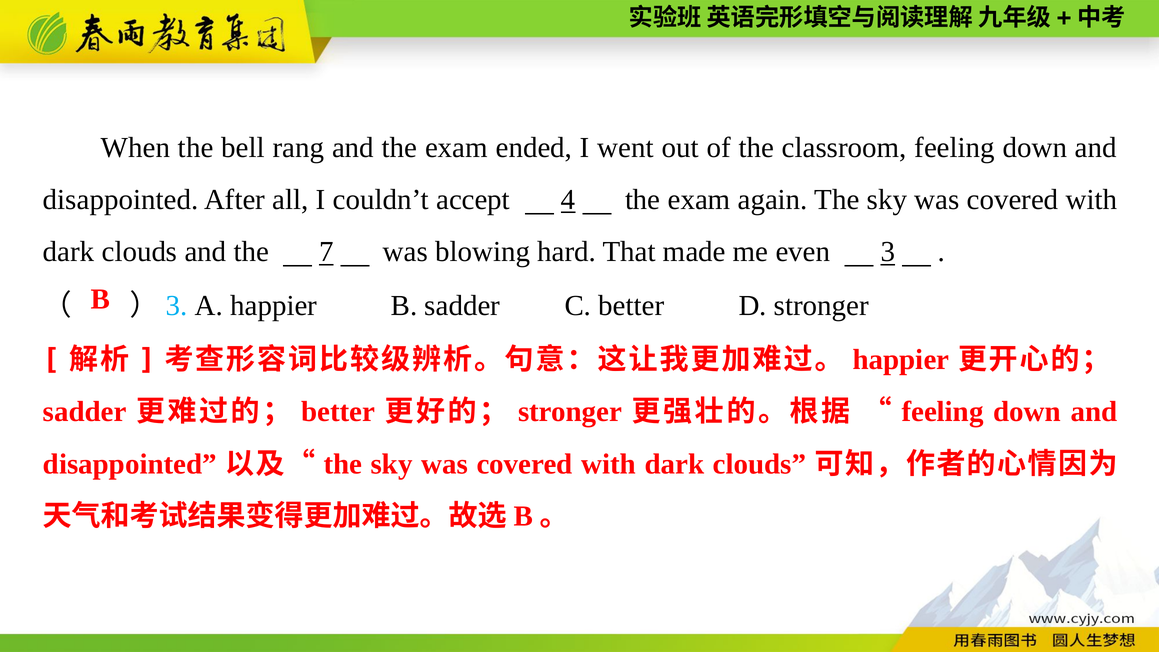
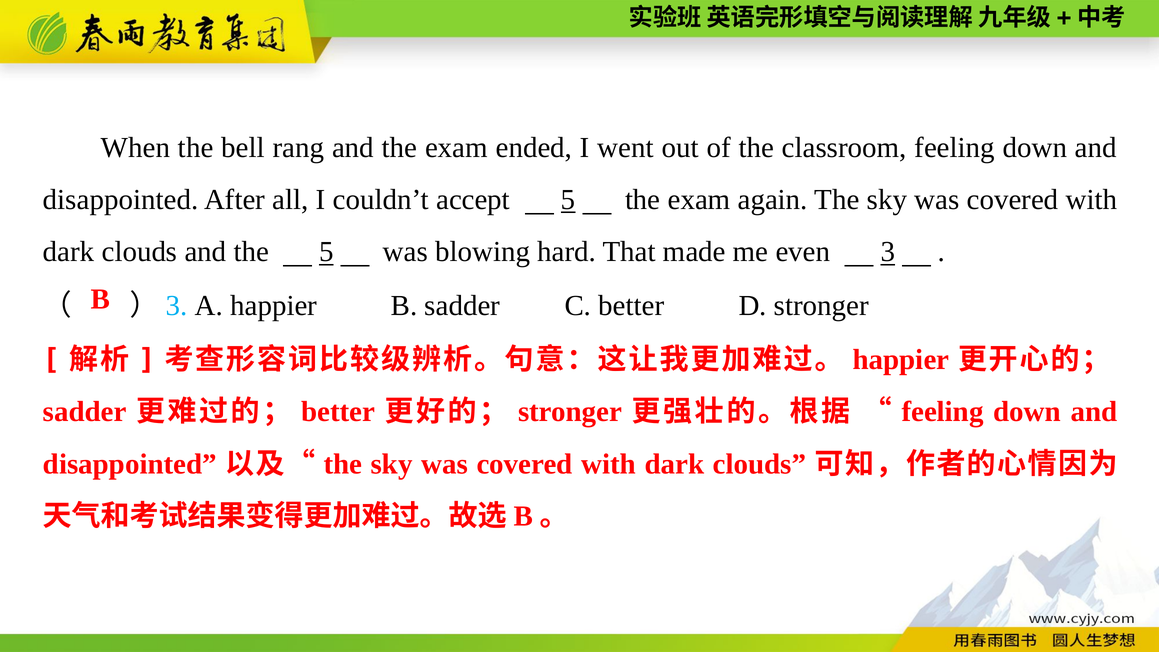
accept 4: 4 -> 5 (568, 200)
the 7: 7 -> 5 (326, 252)
